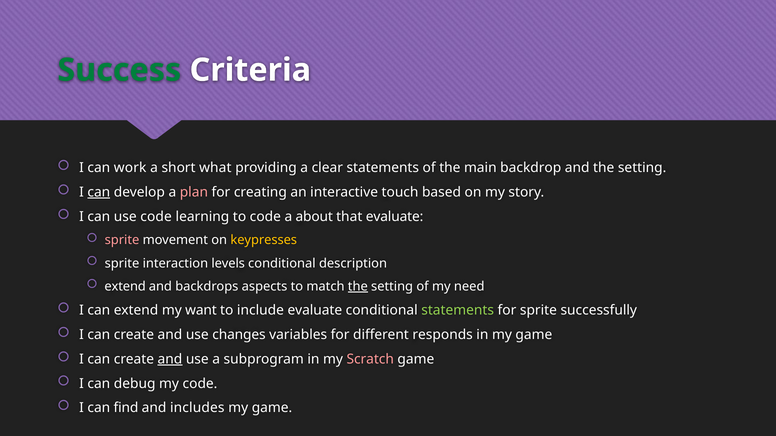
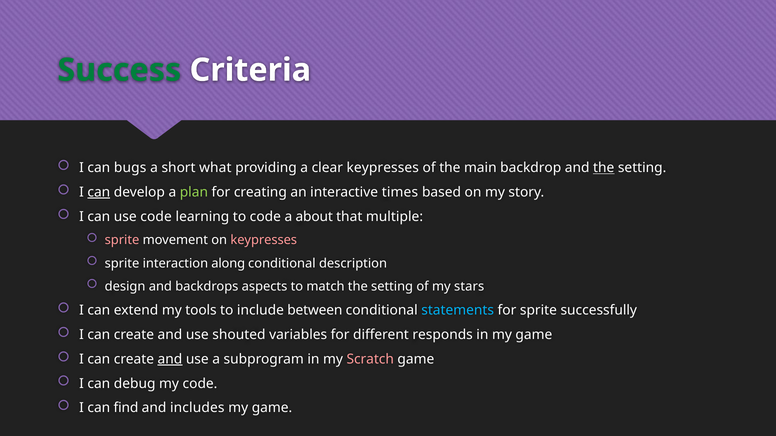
work: work -> bugs (130, 168)
clear statements: statements -> keypresses (383, 168)
the underline: none -> present (604, 168)
plan colour: pink -> light green (194, 192)
touch: touch -> times (400, 192)
that evaluate: evaluate -> multiple (394, 217)
keypresses colour: yellow -> pink (264, 240)
levels: levels -> along (228, 264)
extend: extend -> design (125, 287)
the underline: present -> none (358, 287)
need: need -> stars (469, 287)
want: want -> tools (201, 311)
include evaluate: evaluate -> between (315, 311)
statements colour: light green -> light blue (458, 311)
changes: changes -> shouted (239, 335)
